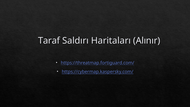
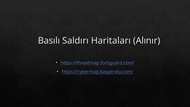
Taraf: Taraf -> Basılı (49, 41)
